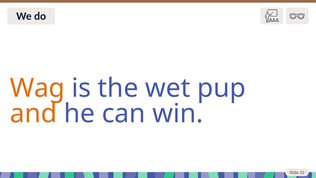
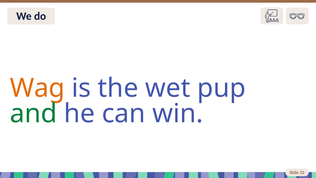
and colour: orange -> green (33, 113)
